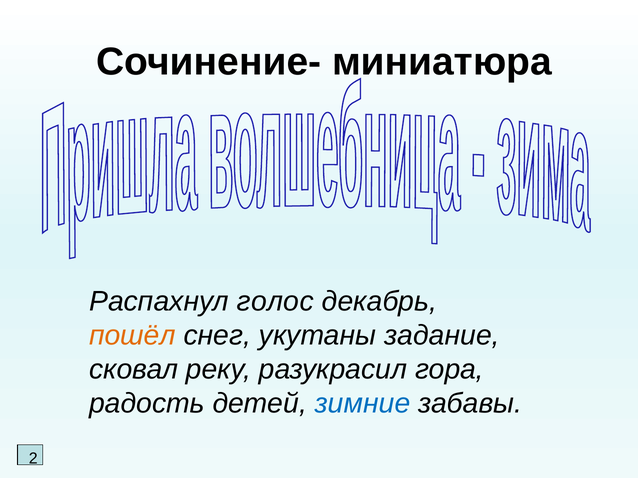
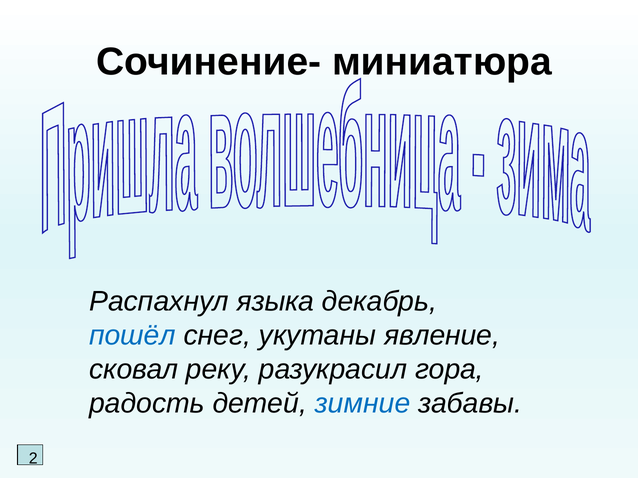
голос: голос -> языка (276, 302)
пошёл colour: orange -> blue (132, 336)
задание: задание -> явление (442, 336)
